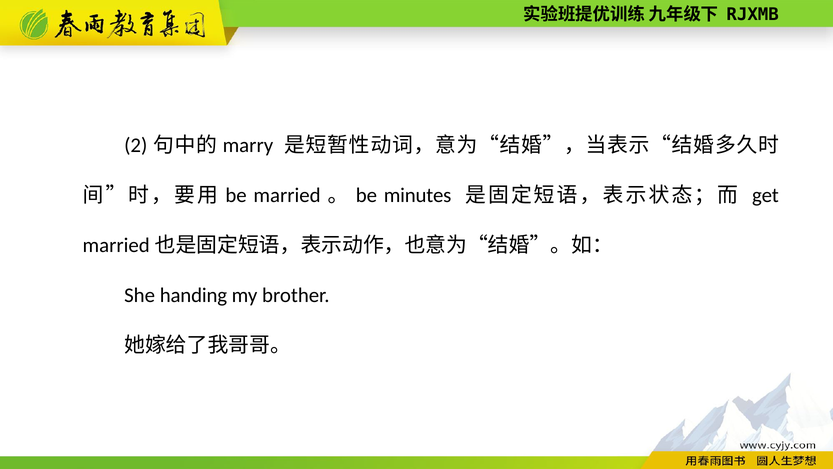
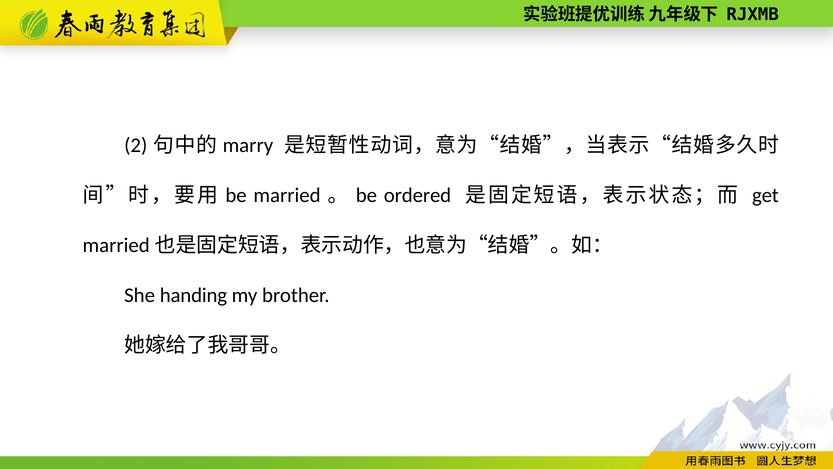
minutes: minutes -> ordered (418, 195)
